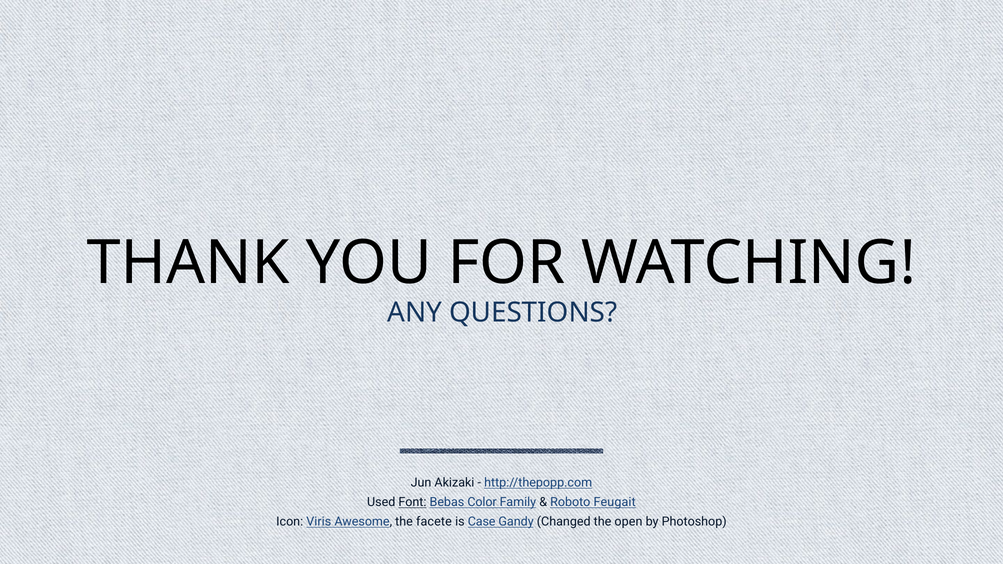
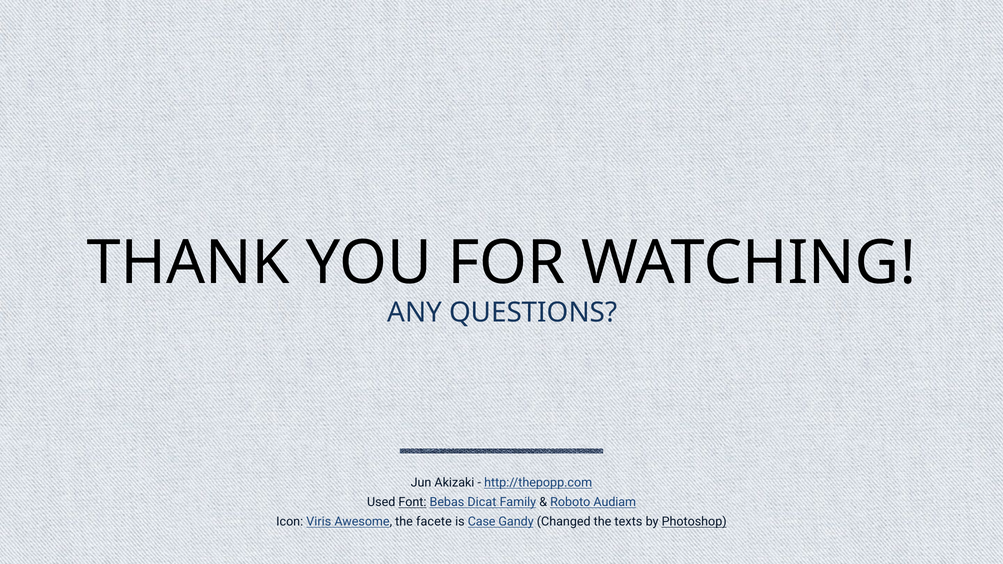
Color: Color -> Dicat (482, 502)
Feugait: Feugait -> Audiam (615, 502)
open: open -> texts (628, 522)
Photoshop underline: none -> present (694, 522)
